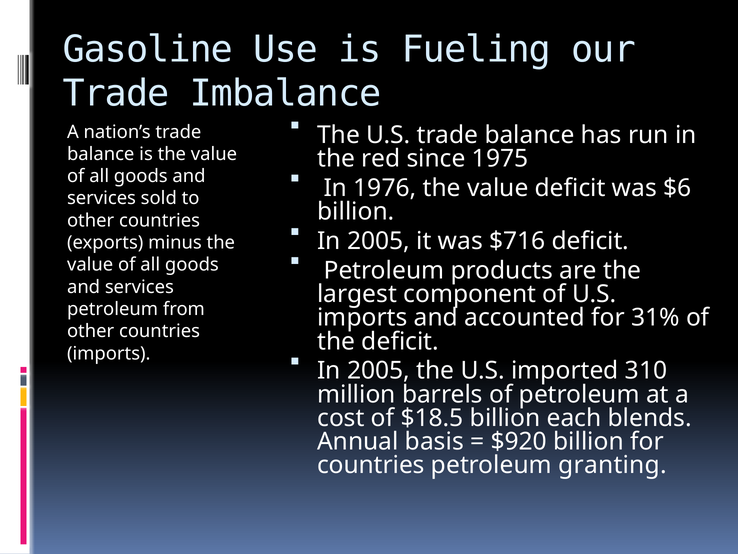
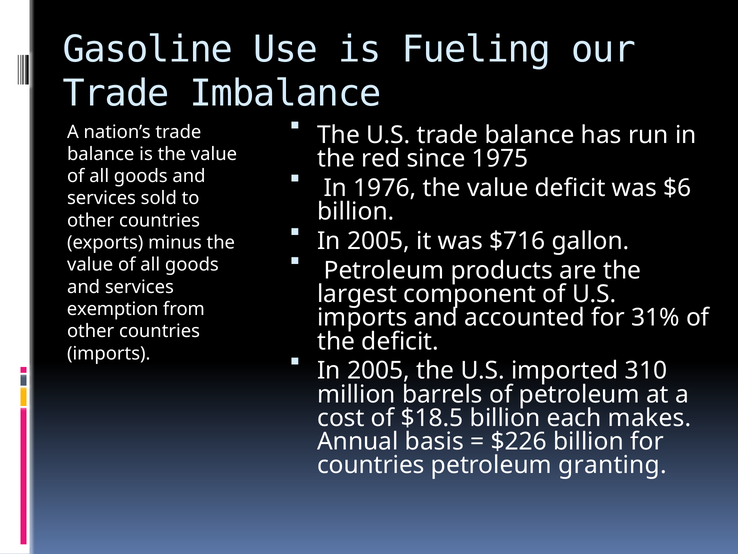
$716 deficit: deficit -> gallon (591, 241)
petroleum: petroleum -> exemption (113, 309)
blends: blends -> makes (650, 418)
$920: $920 -> $226 (519, 441)
